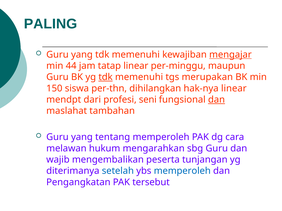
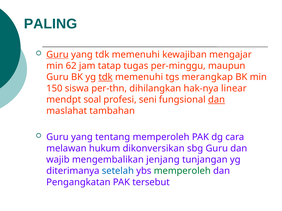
Guru underline: none -> present (57, 55)
mengajar underline: present -> none (230, 55)
44: 44 -> 62 (71, 66)
tatap linear: linear -> tugas (136, 66)
merupakan: merupakan -> merangkap (207, 77)
dari: dari -> soal (92, 100)
mengarahkan: mengarahkan -> dikonversikan (154, 149)
peserta: peserta -> jenjang (163, 160)
memperoleh colour: blue -> green (182, 171)
